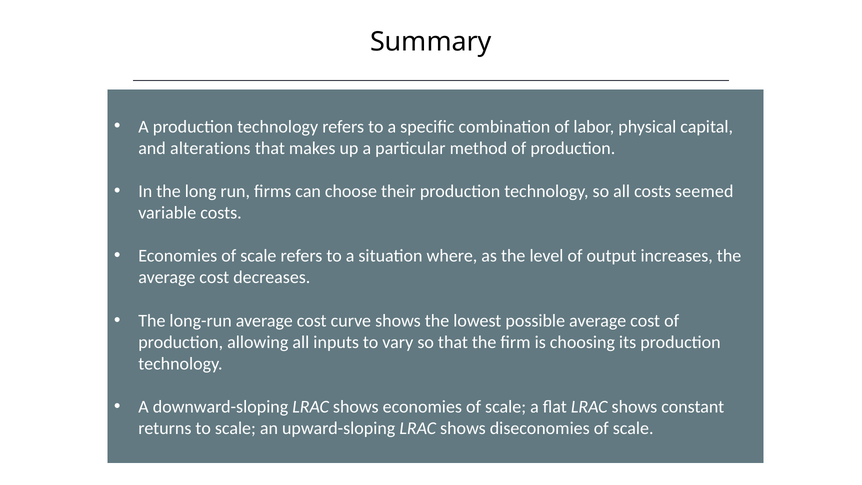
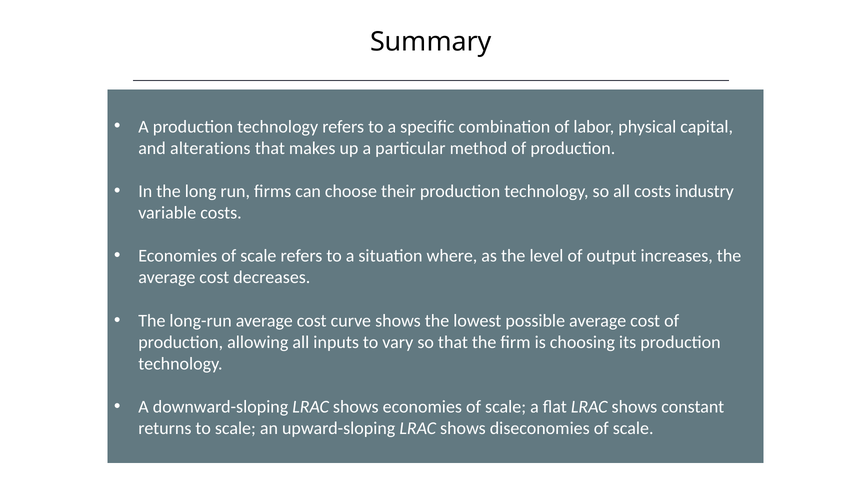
seemed: seemed -> industry (704, 191)
